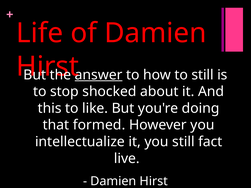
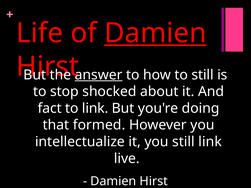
Damien underline: none -> present (155, 33)
this: this -> fact (50, 108)
to like: like -> link (95, 108)
still fact: fact -> link (210, 142)
